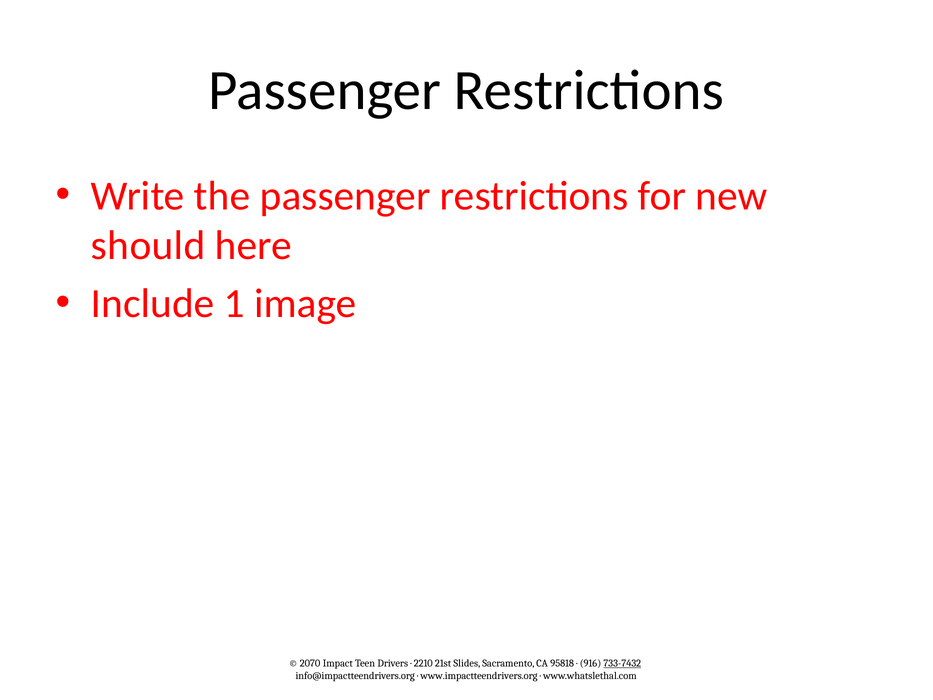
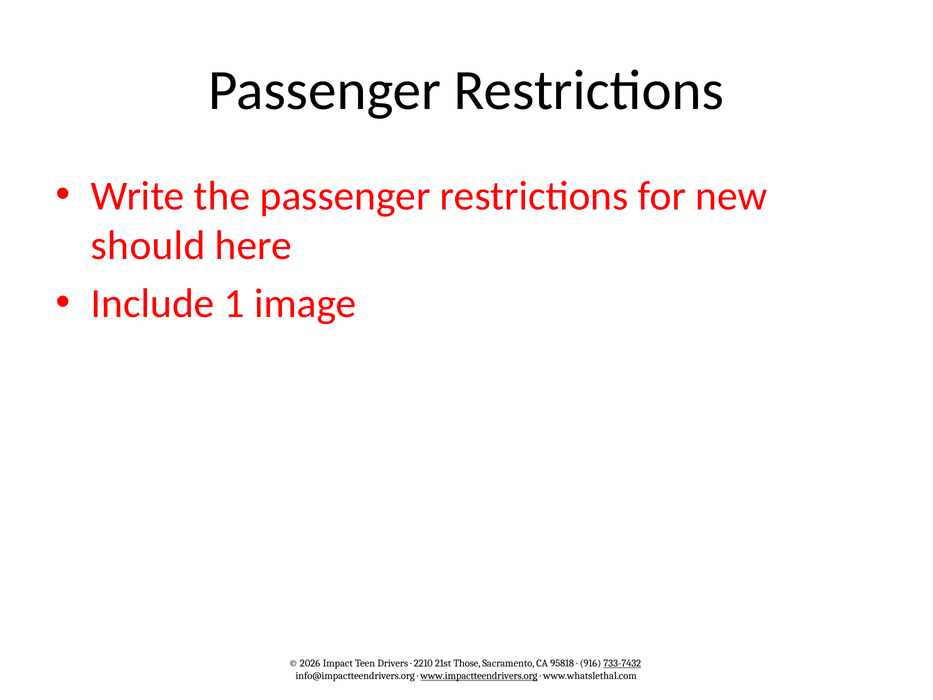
2070: 2070 -> 2026 (310, 663)
Slides: Slides -> Those (467, 663)
www.impactteendrivers.org underline: none -> present (479, 676)
